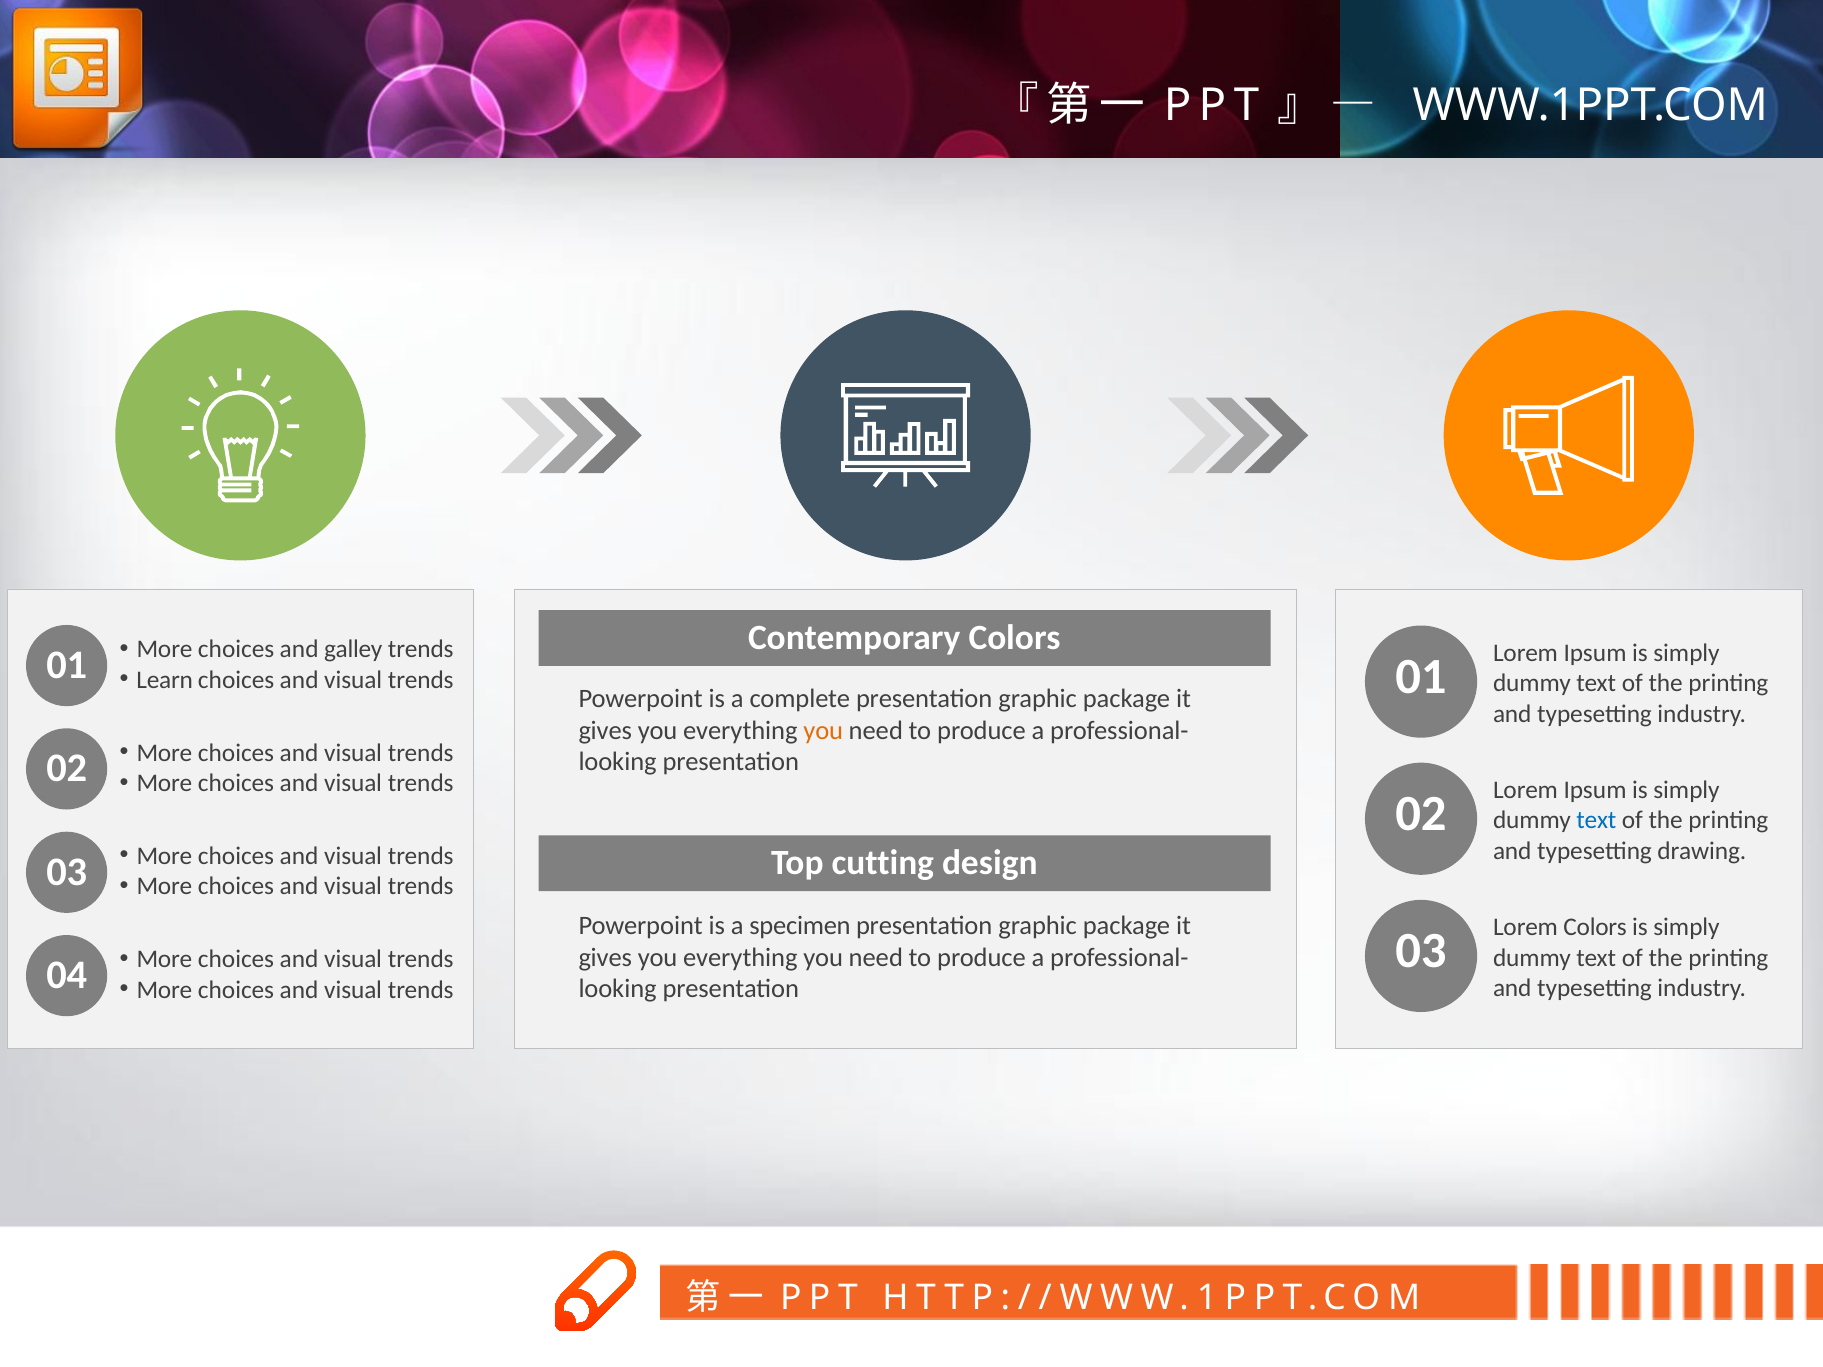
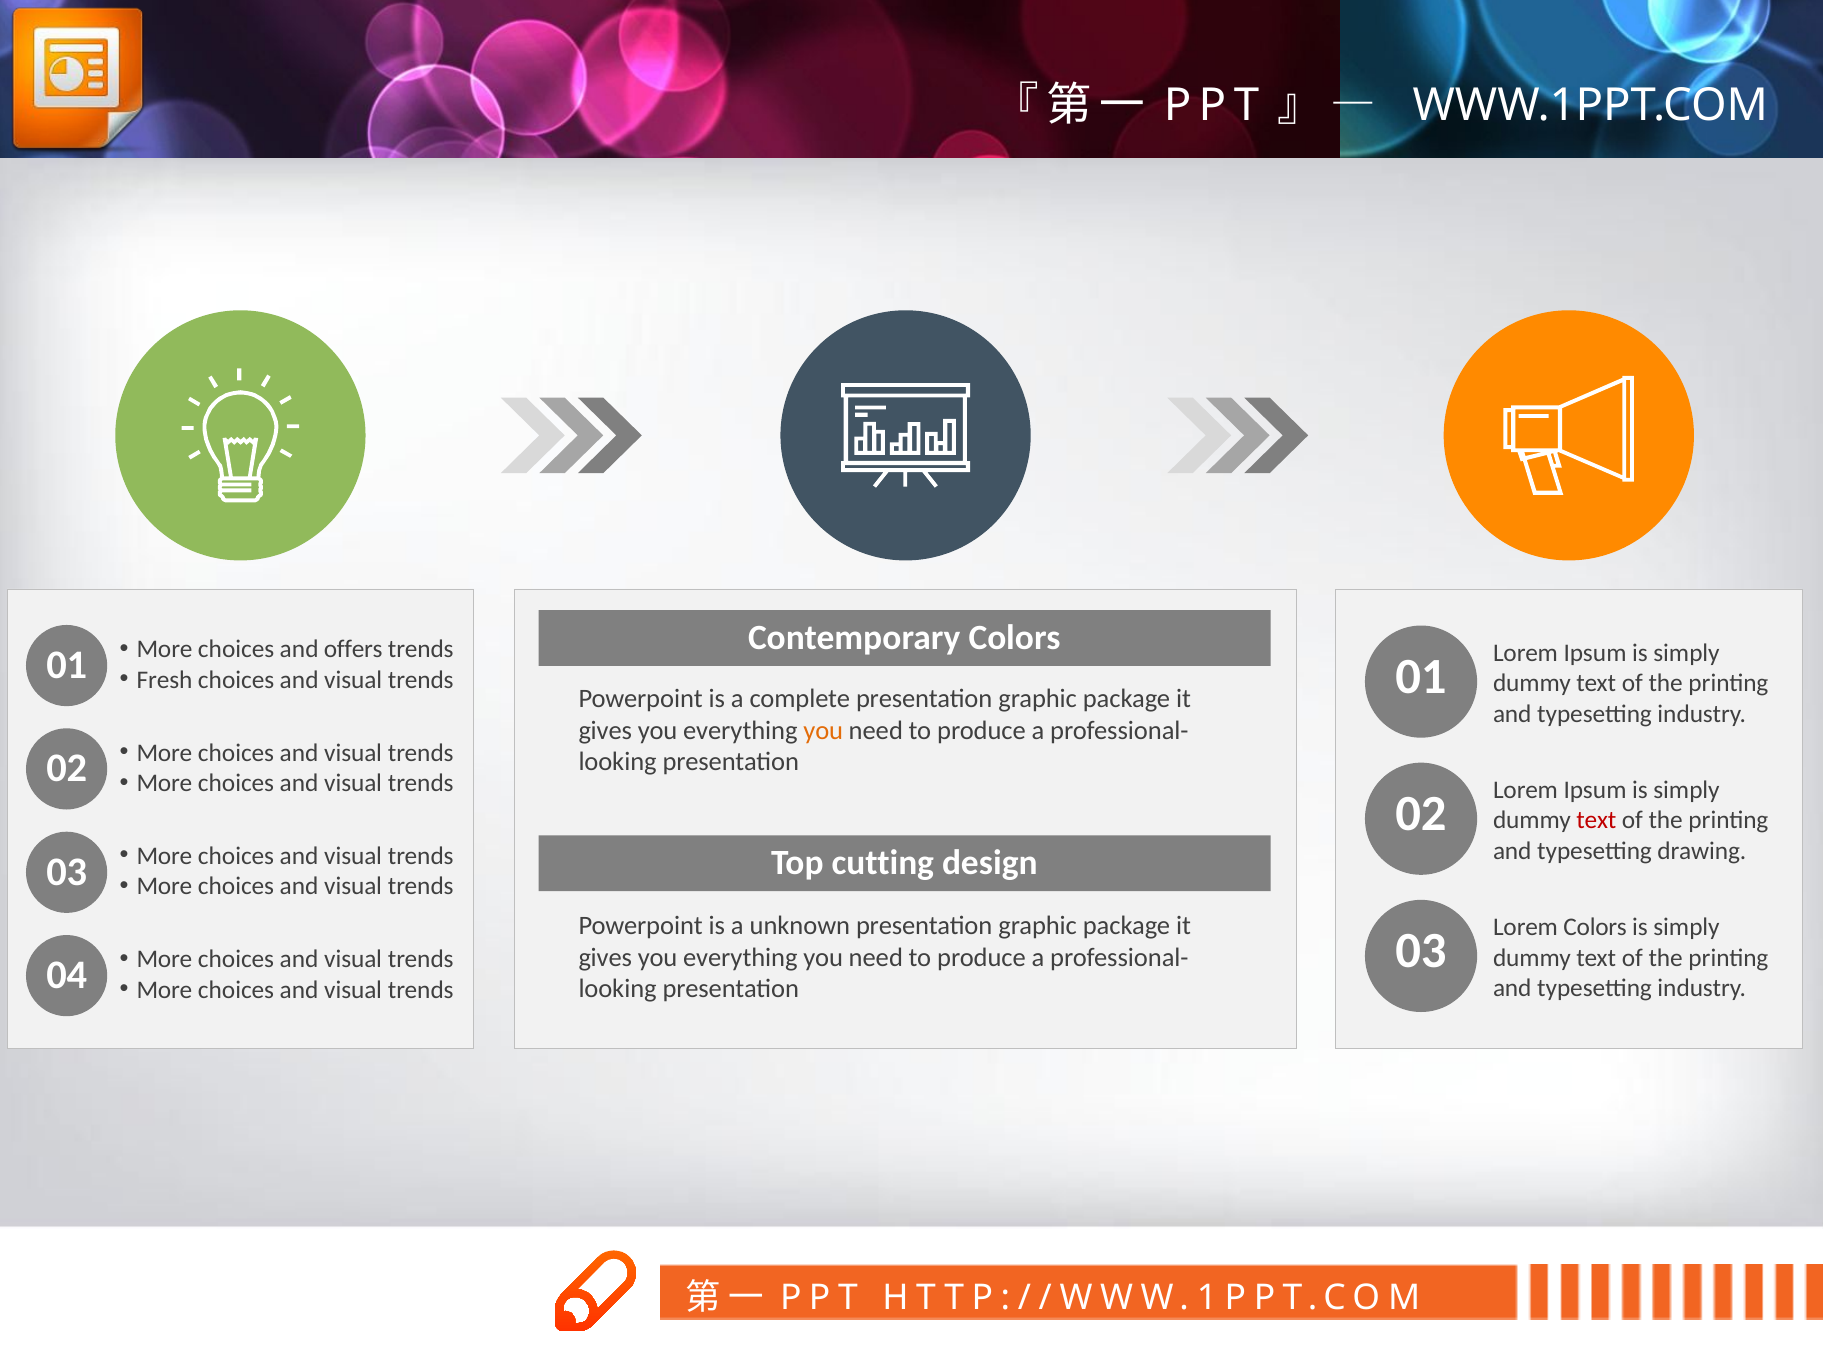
galley: galley -> offers (353, 649)
Learn: Learn -> Fresh (165, 680)
text colour: blue -> red (1596, 821)
specimen: specimen -> unknown (800, 926)
